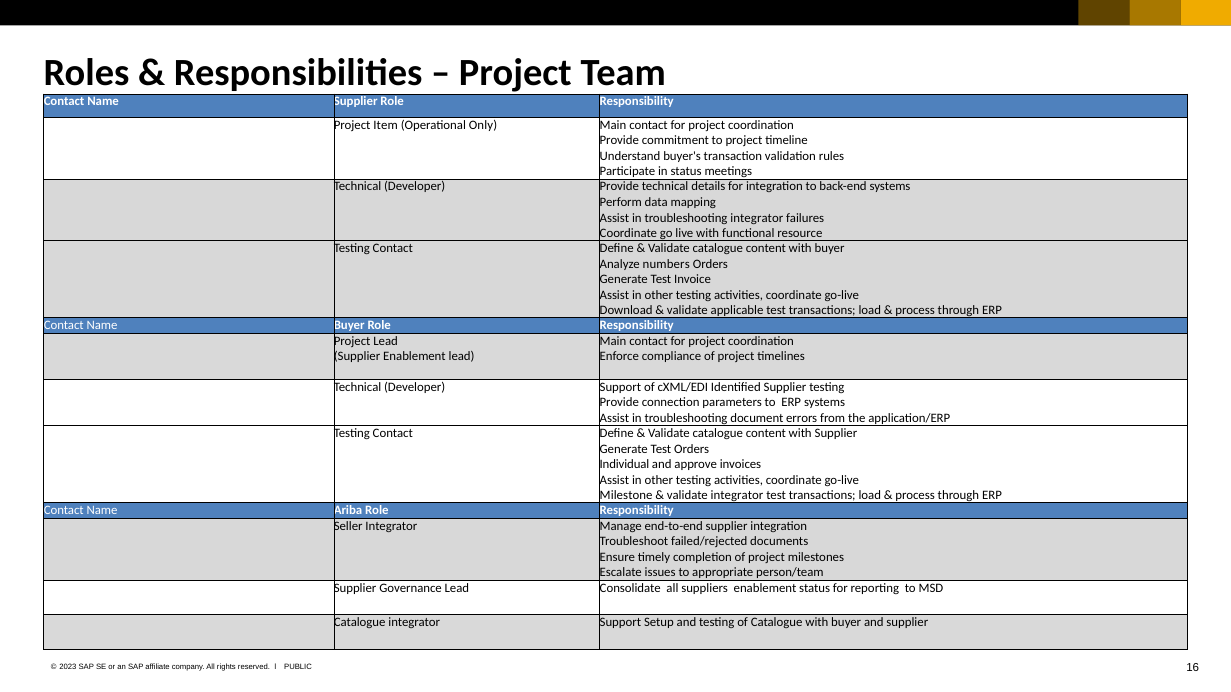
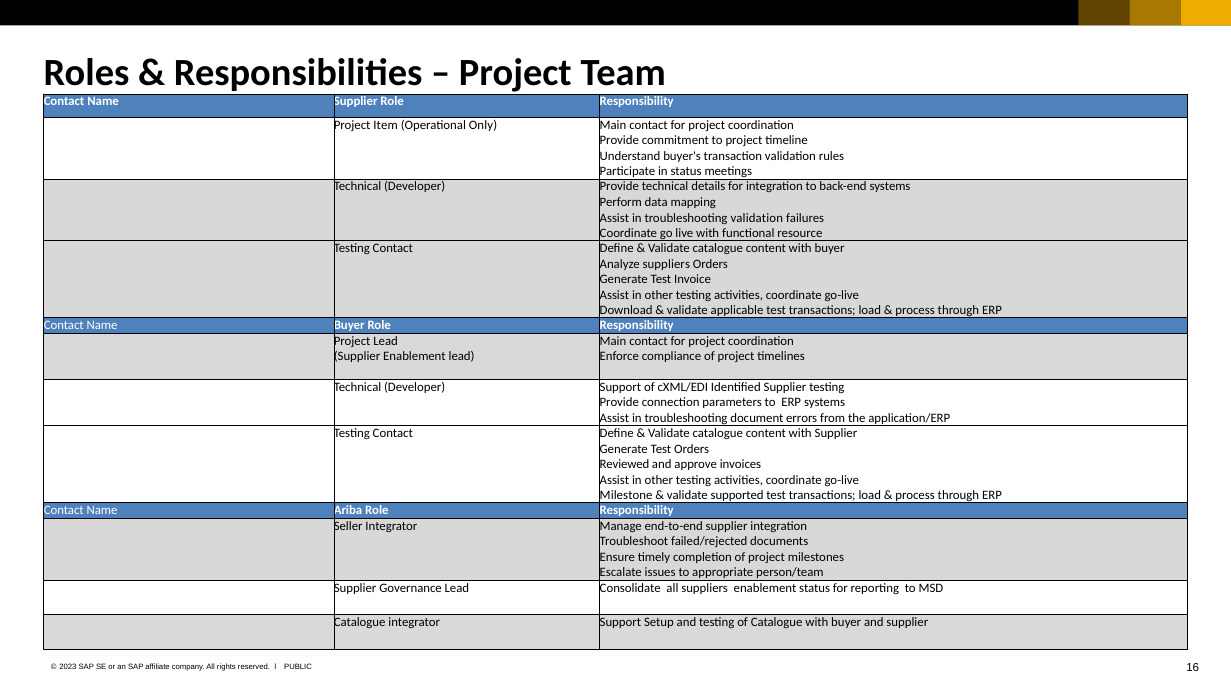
troubleshooting integrator: integrator -> validation (757, 218)
Analyze numbers: numbers -> suppliers (666, 264)
Individual: Individual -> Reviewed (624, 465)
validate integrator: integrator -> supported (737, 496)
